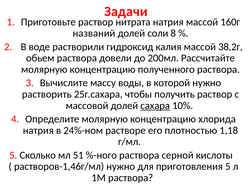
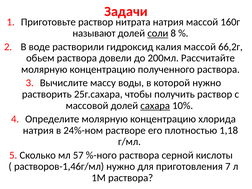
названий: названий -> называют (94, 33)
соли underline: none -> present (158, 33)
38,2г: 38,2г -> 66,2г (230, 47)
51: 51 -> 57 (78, 155)
приготовления 5: 5 -> 7 (228, 166)
